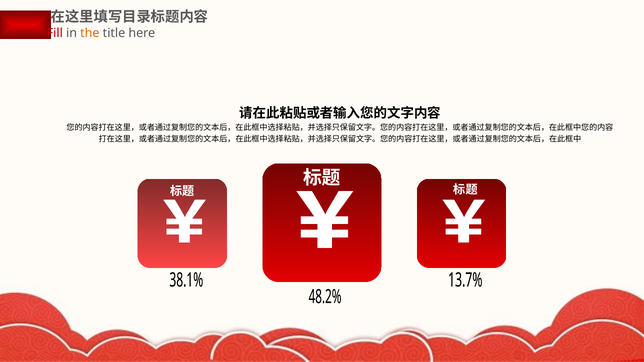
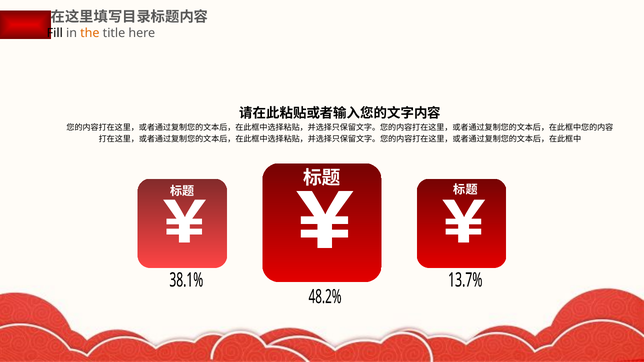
Fill colour: red -> black (55, 33)
